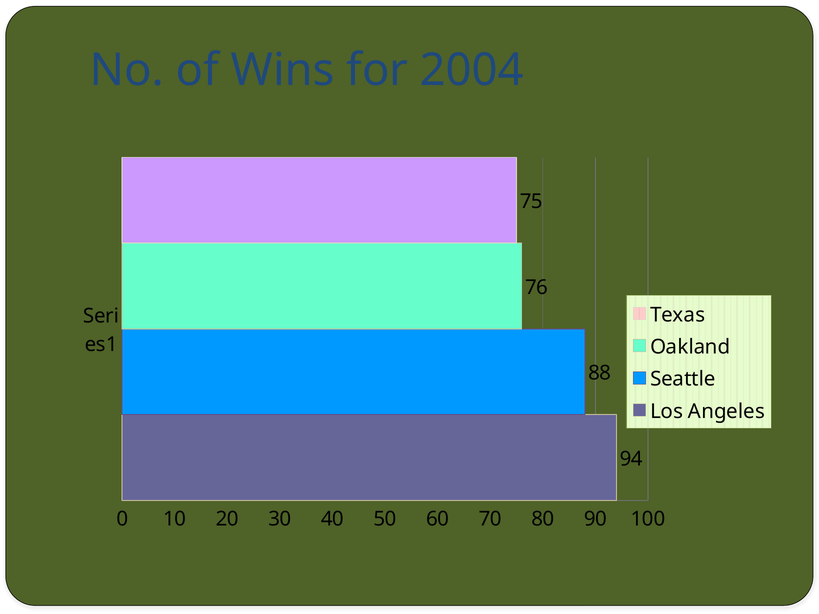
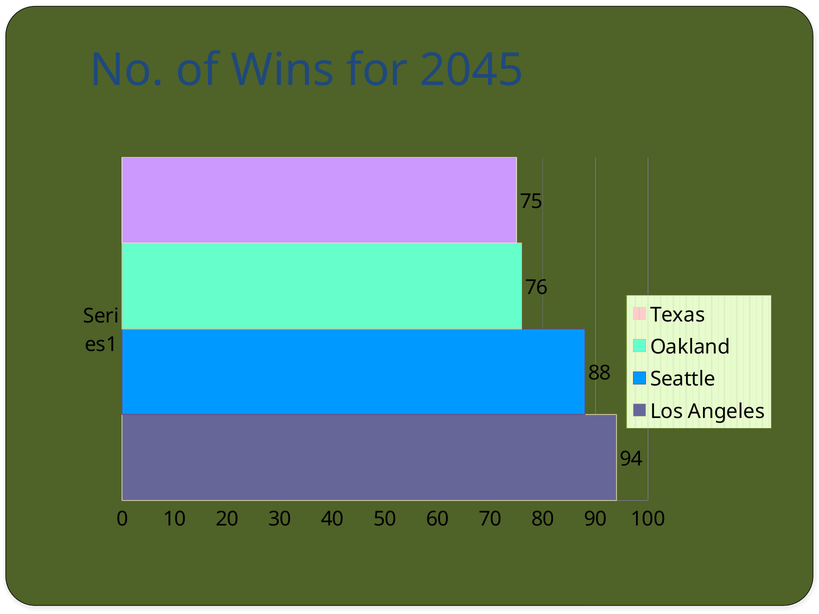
2004: 2004 -> 2045 (472, 70)
